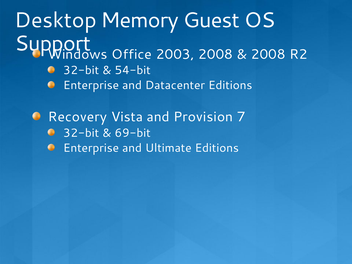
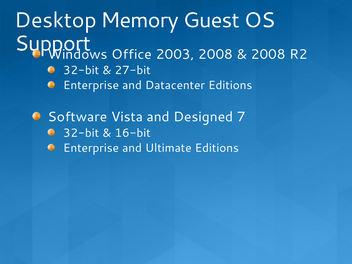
54-bit: 54-bit -> 27-bit (133, 70)
Recovery: Recovery -> Software (77, 117)
Provision: Provision -> Designed (203, 117)
69-bit: 69-bit -> 16-bit (133, 133)
